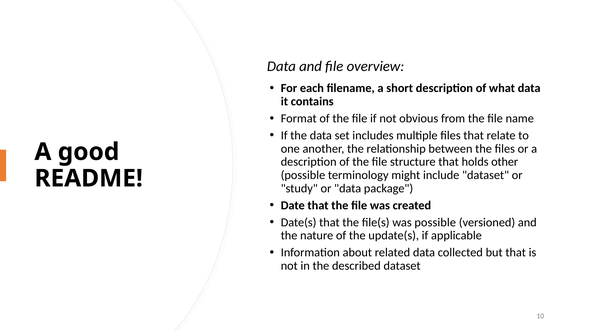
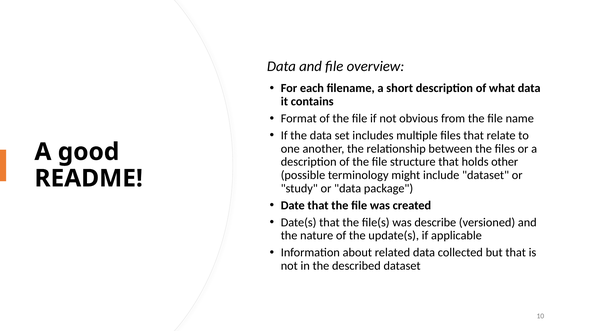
was possible: possible -> describe (435, 223)
